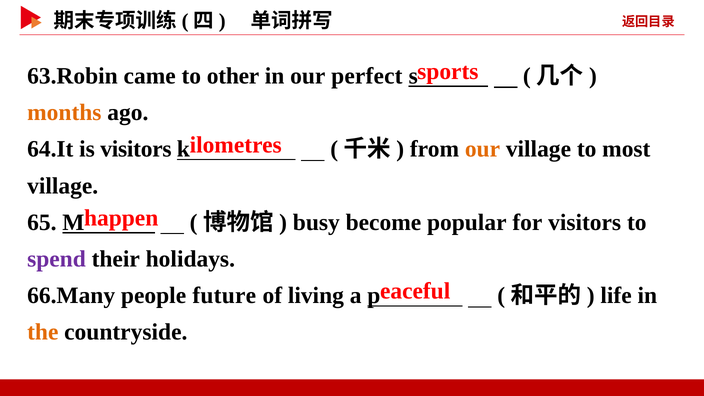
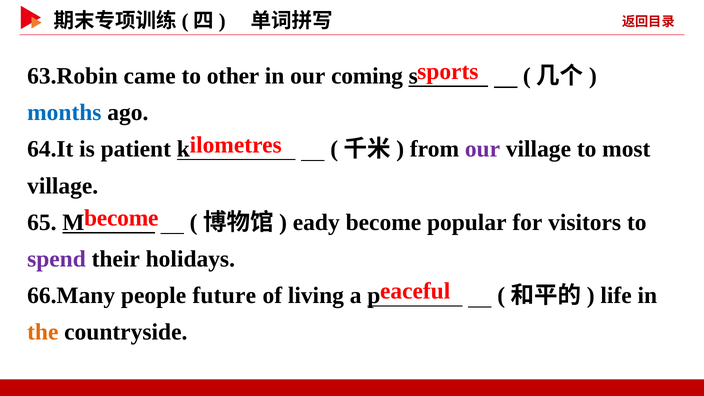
perfect: perfect -> coming (367, 76)
months colour: orange -> blue (64, 113)
is visitors: visitors -> patient (136, 149)
our colour: orange -> purple (482, 149)
happen: happen -> become (121, 218)
busy: busy -> eady (316, 222)
